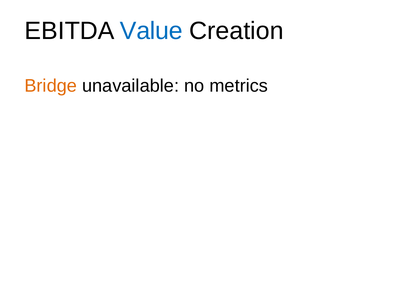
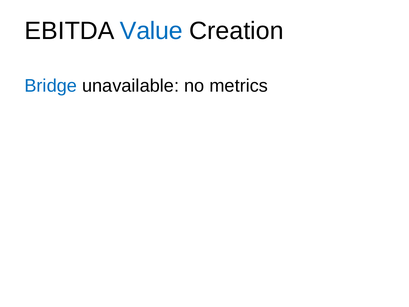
Bridge colour: orange -> blue (51, 86)
